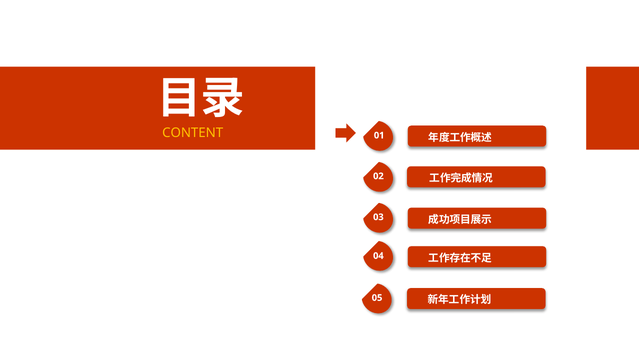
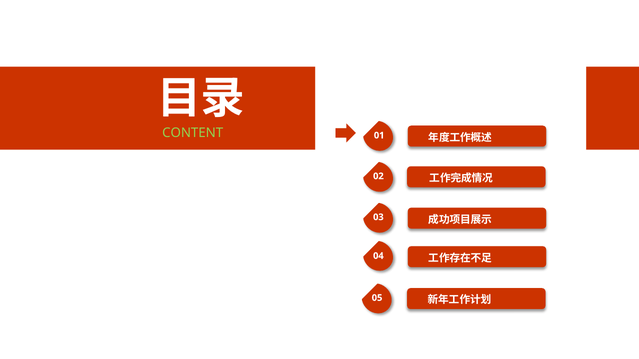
CONTENT colour: yellow -> light green (193, 133)
